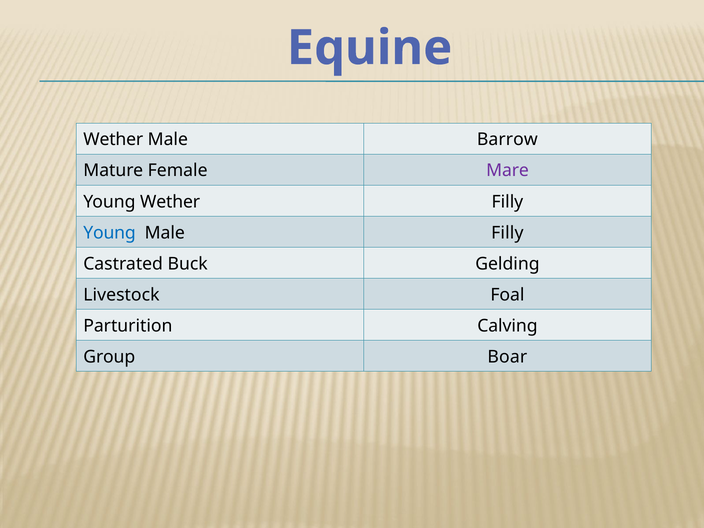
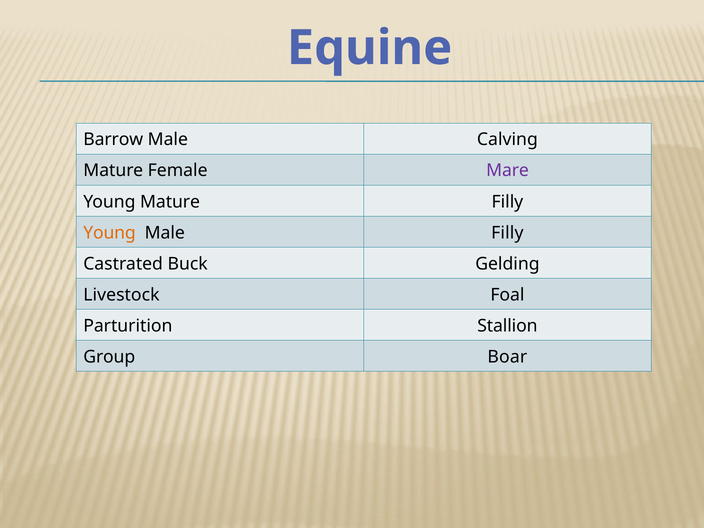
Wether: Wether -> Barrow (113, 140)
Barrow: Barrow -> Calving (507, 140)
Young Wether: Wether -> Mature (170, 202)
Young colour: blue -> orange (109, 233)
Calving: Calving -> Stallion (507, 326)
